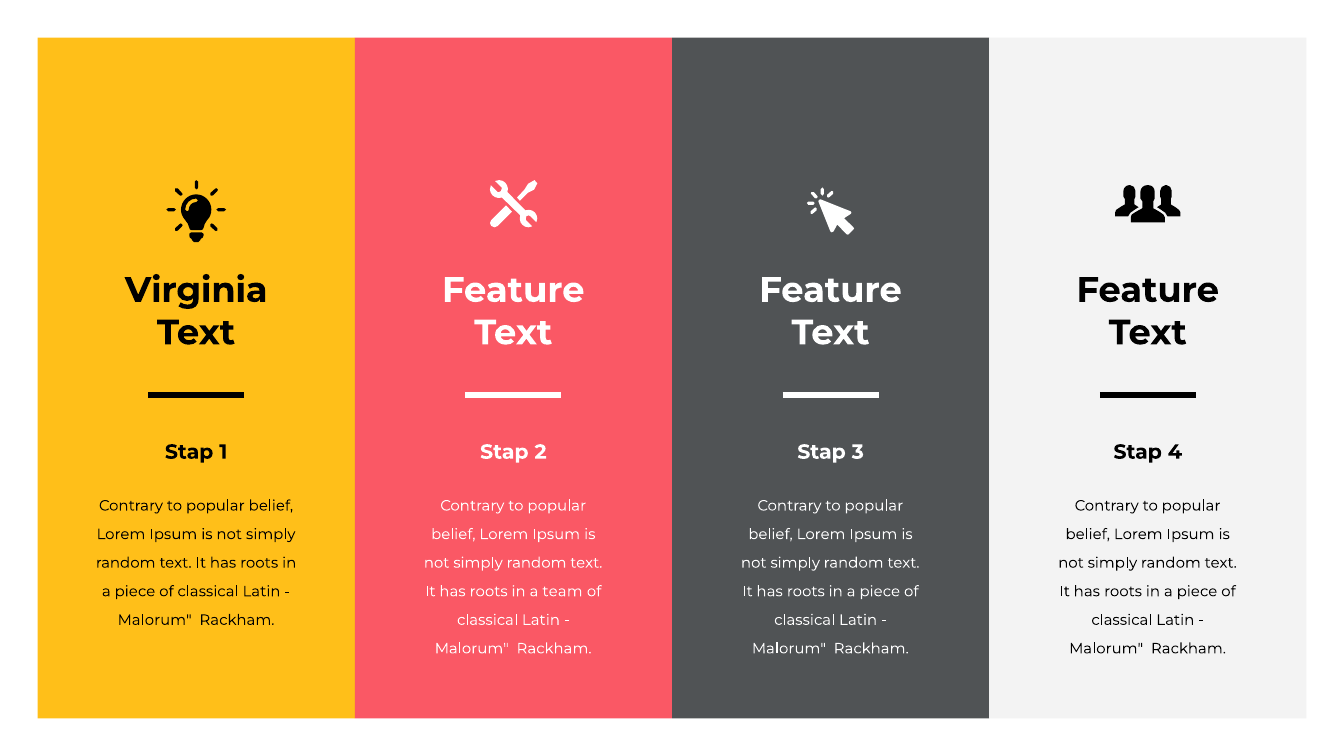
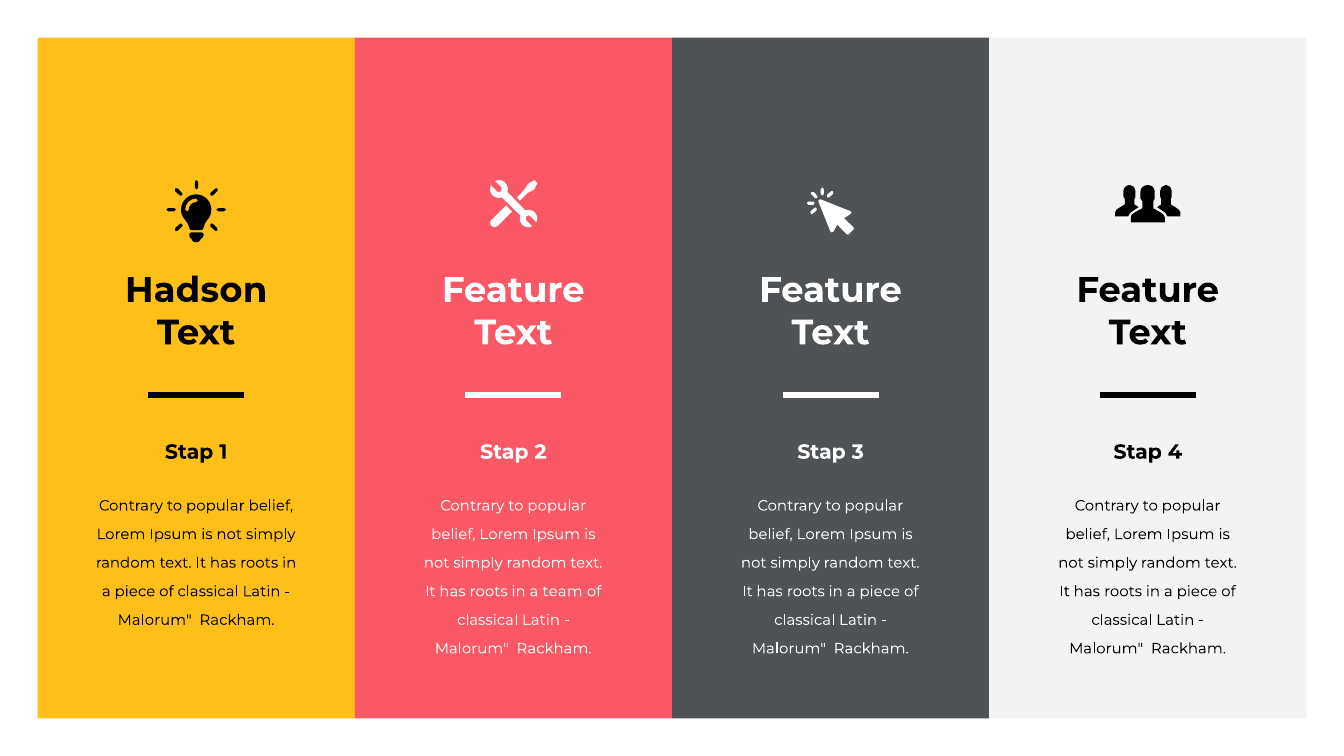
Virginia: Virginia -> Hadson (196, 290)
